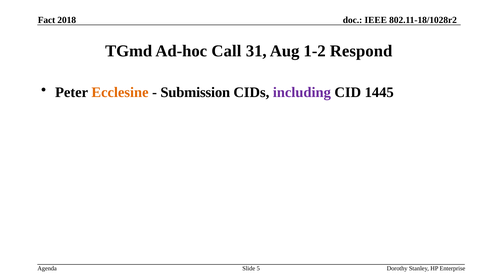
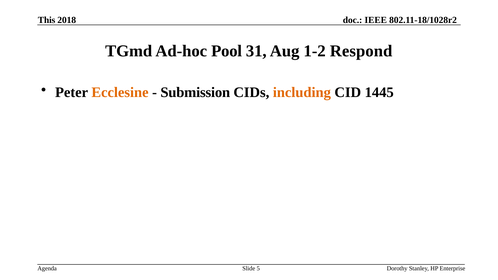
Fact: Fact -> This (47, 20)
Call: Call -> Pool (227, 51)
including colour: purple -> orange (302, 93)
